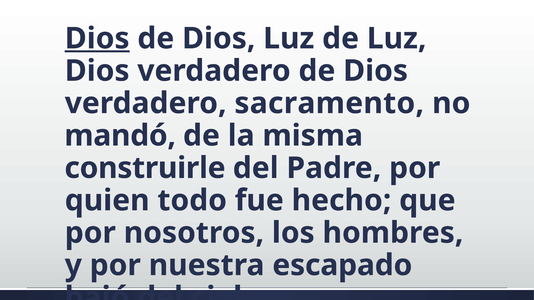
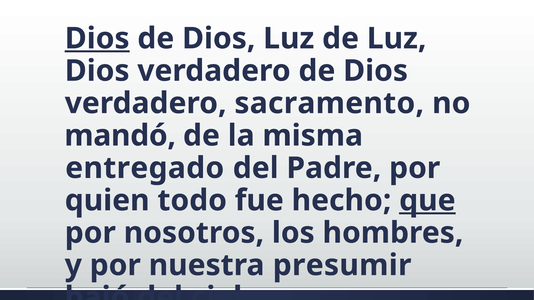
construirle: construirle -> entregado (145, 168)
que underline: none -> present (427, 201)
escapado: escapado -> presumir (342, 266)
